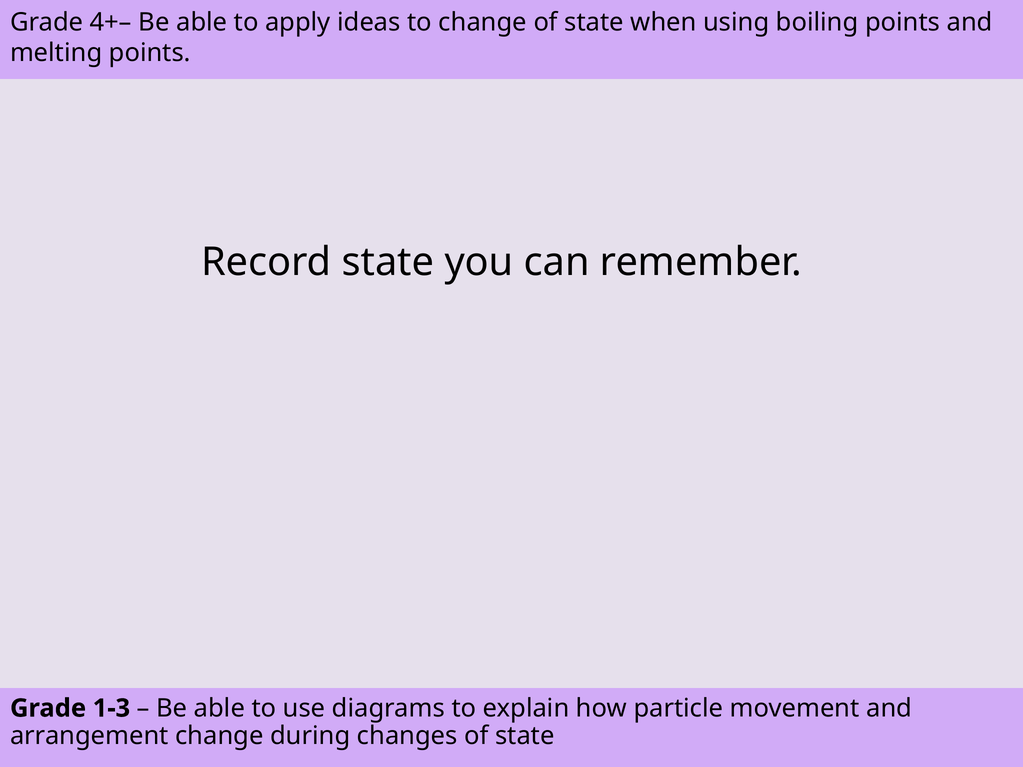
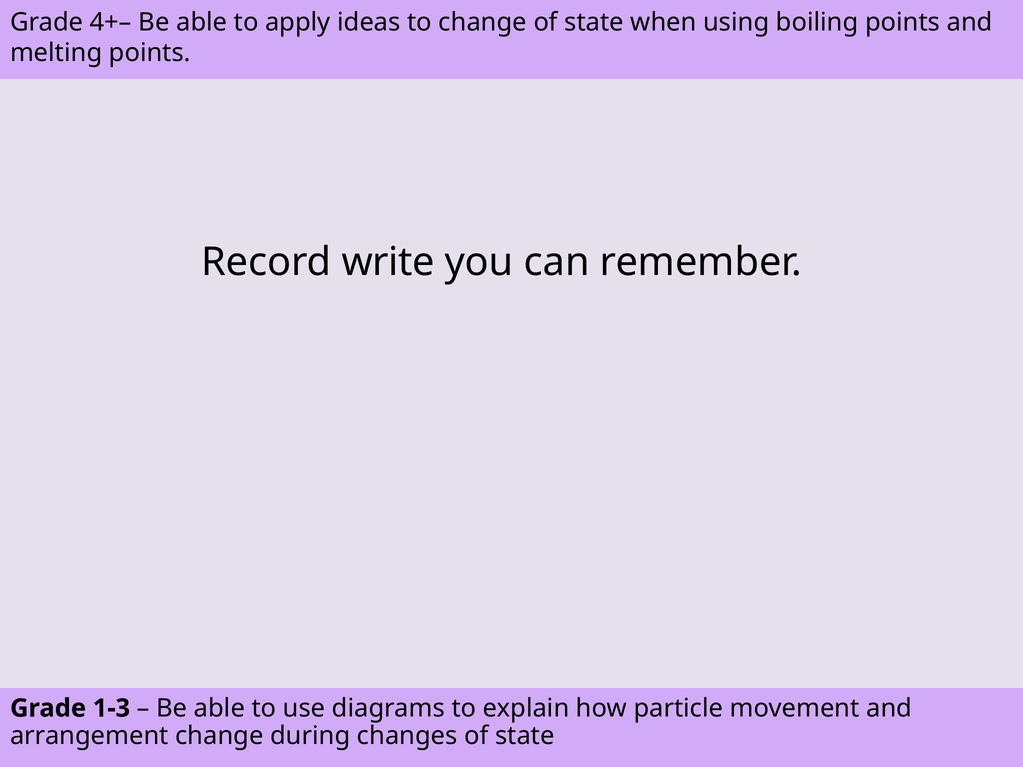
Record state: state -> write (388, 262)
